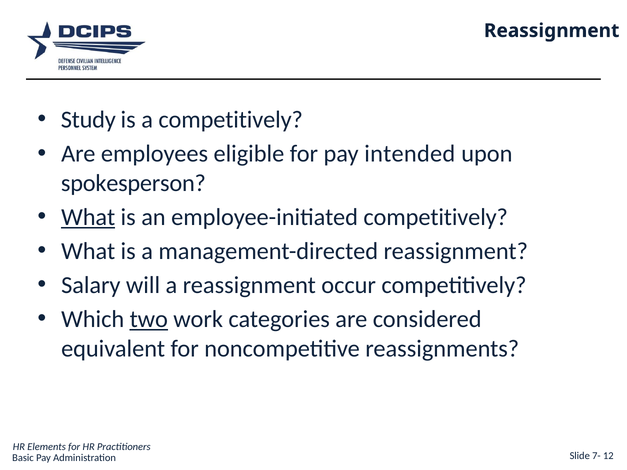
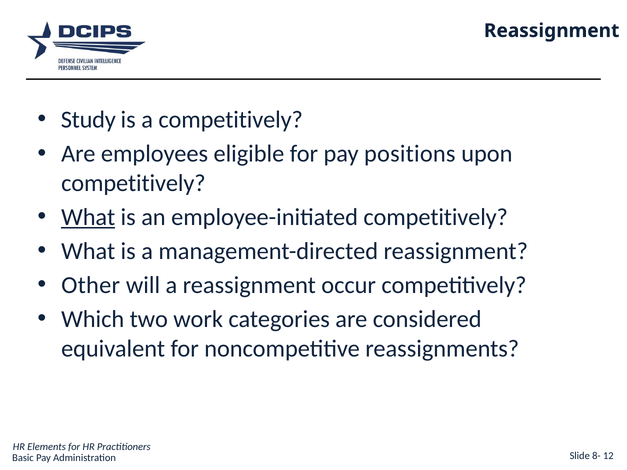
intended: intended -> positions (410, 154)
spokesperson: spokesperson -> competitively (133, 183)
Salary: Salary -> Other (91, 285)
two underline: present -> none (149, 319)
7-: 7- -> 8- (596, 456)
